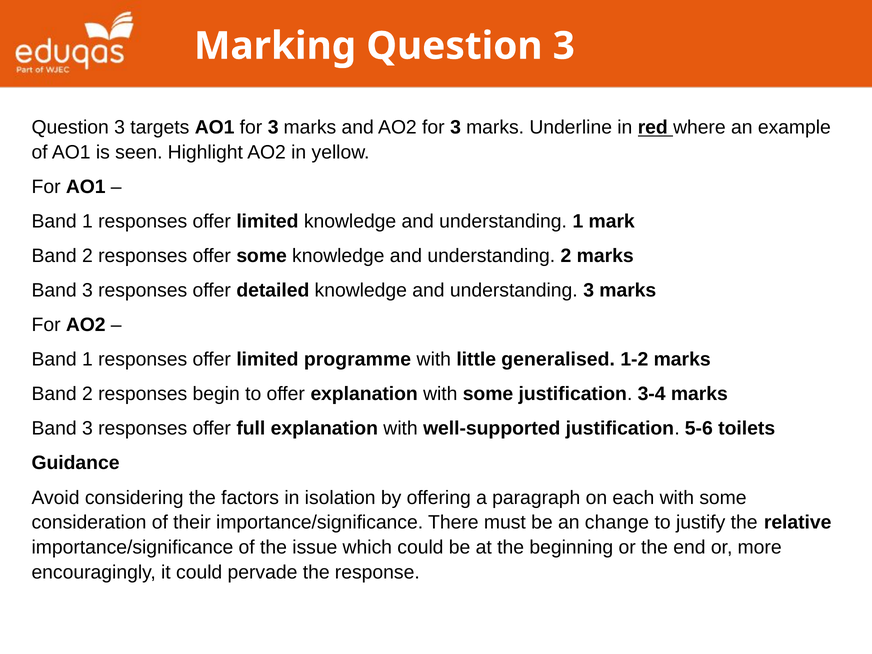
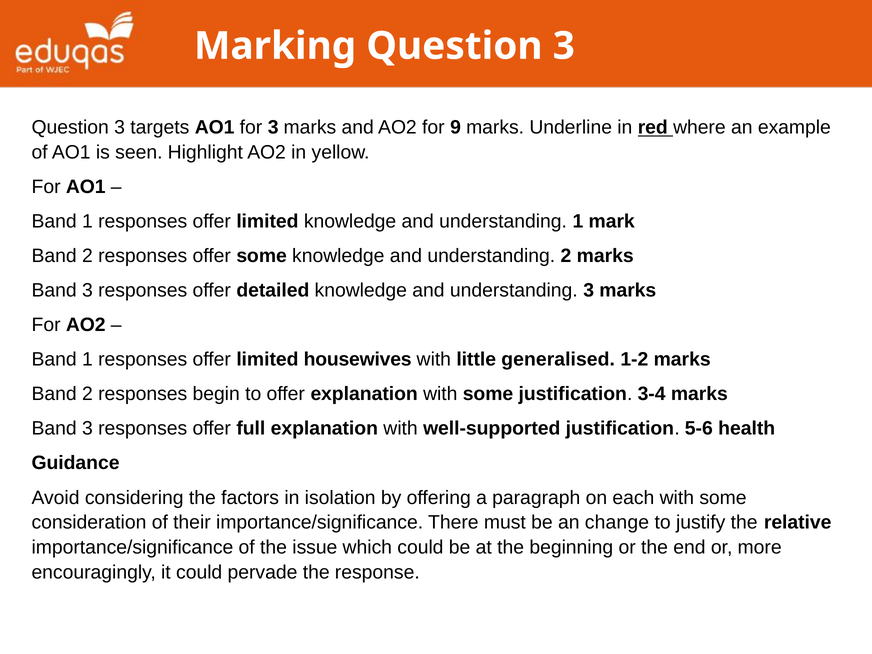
AO2 for 3: 3 -> 9 (456, 127)
programme: programme -> housewives (358, 359)
toilets: toilets -> health (747, 429)
